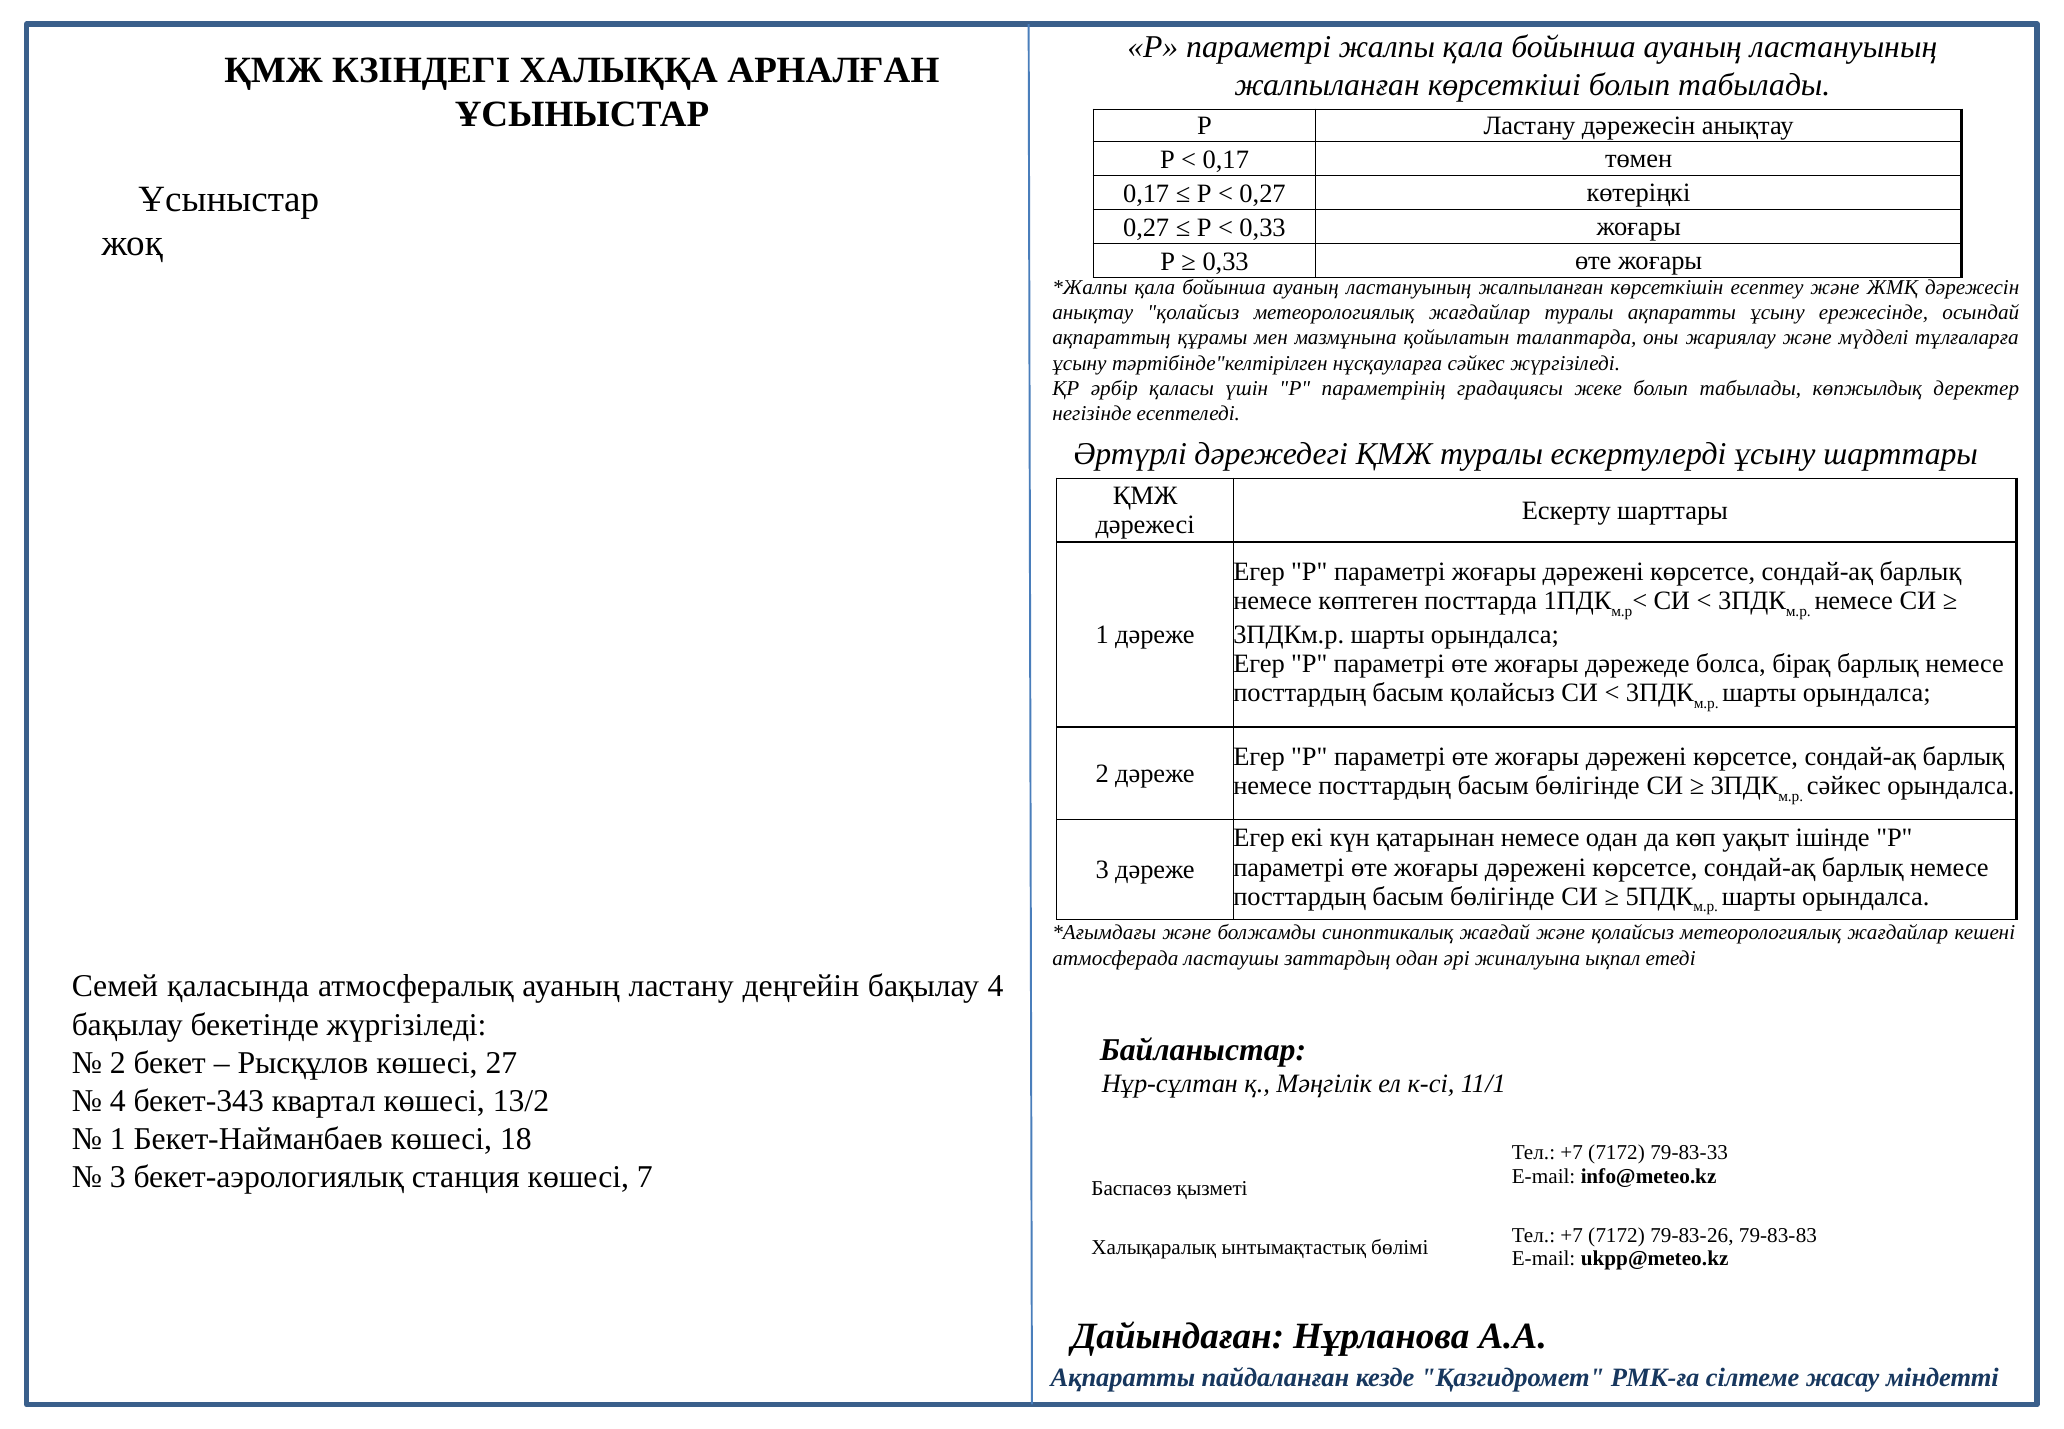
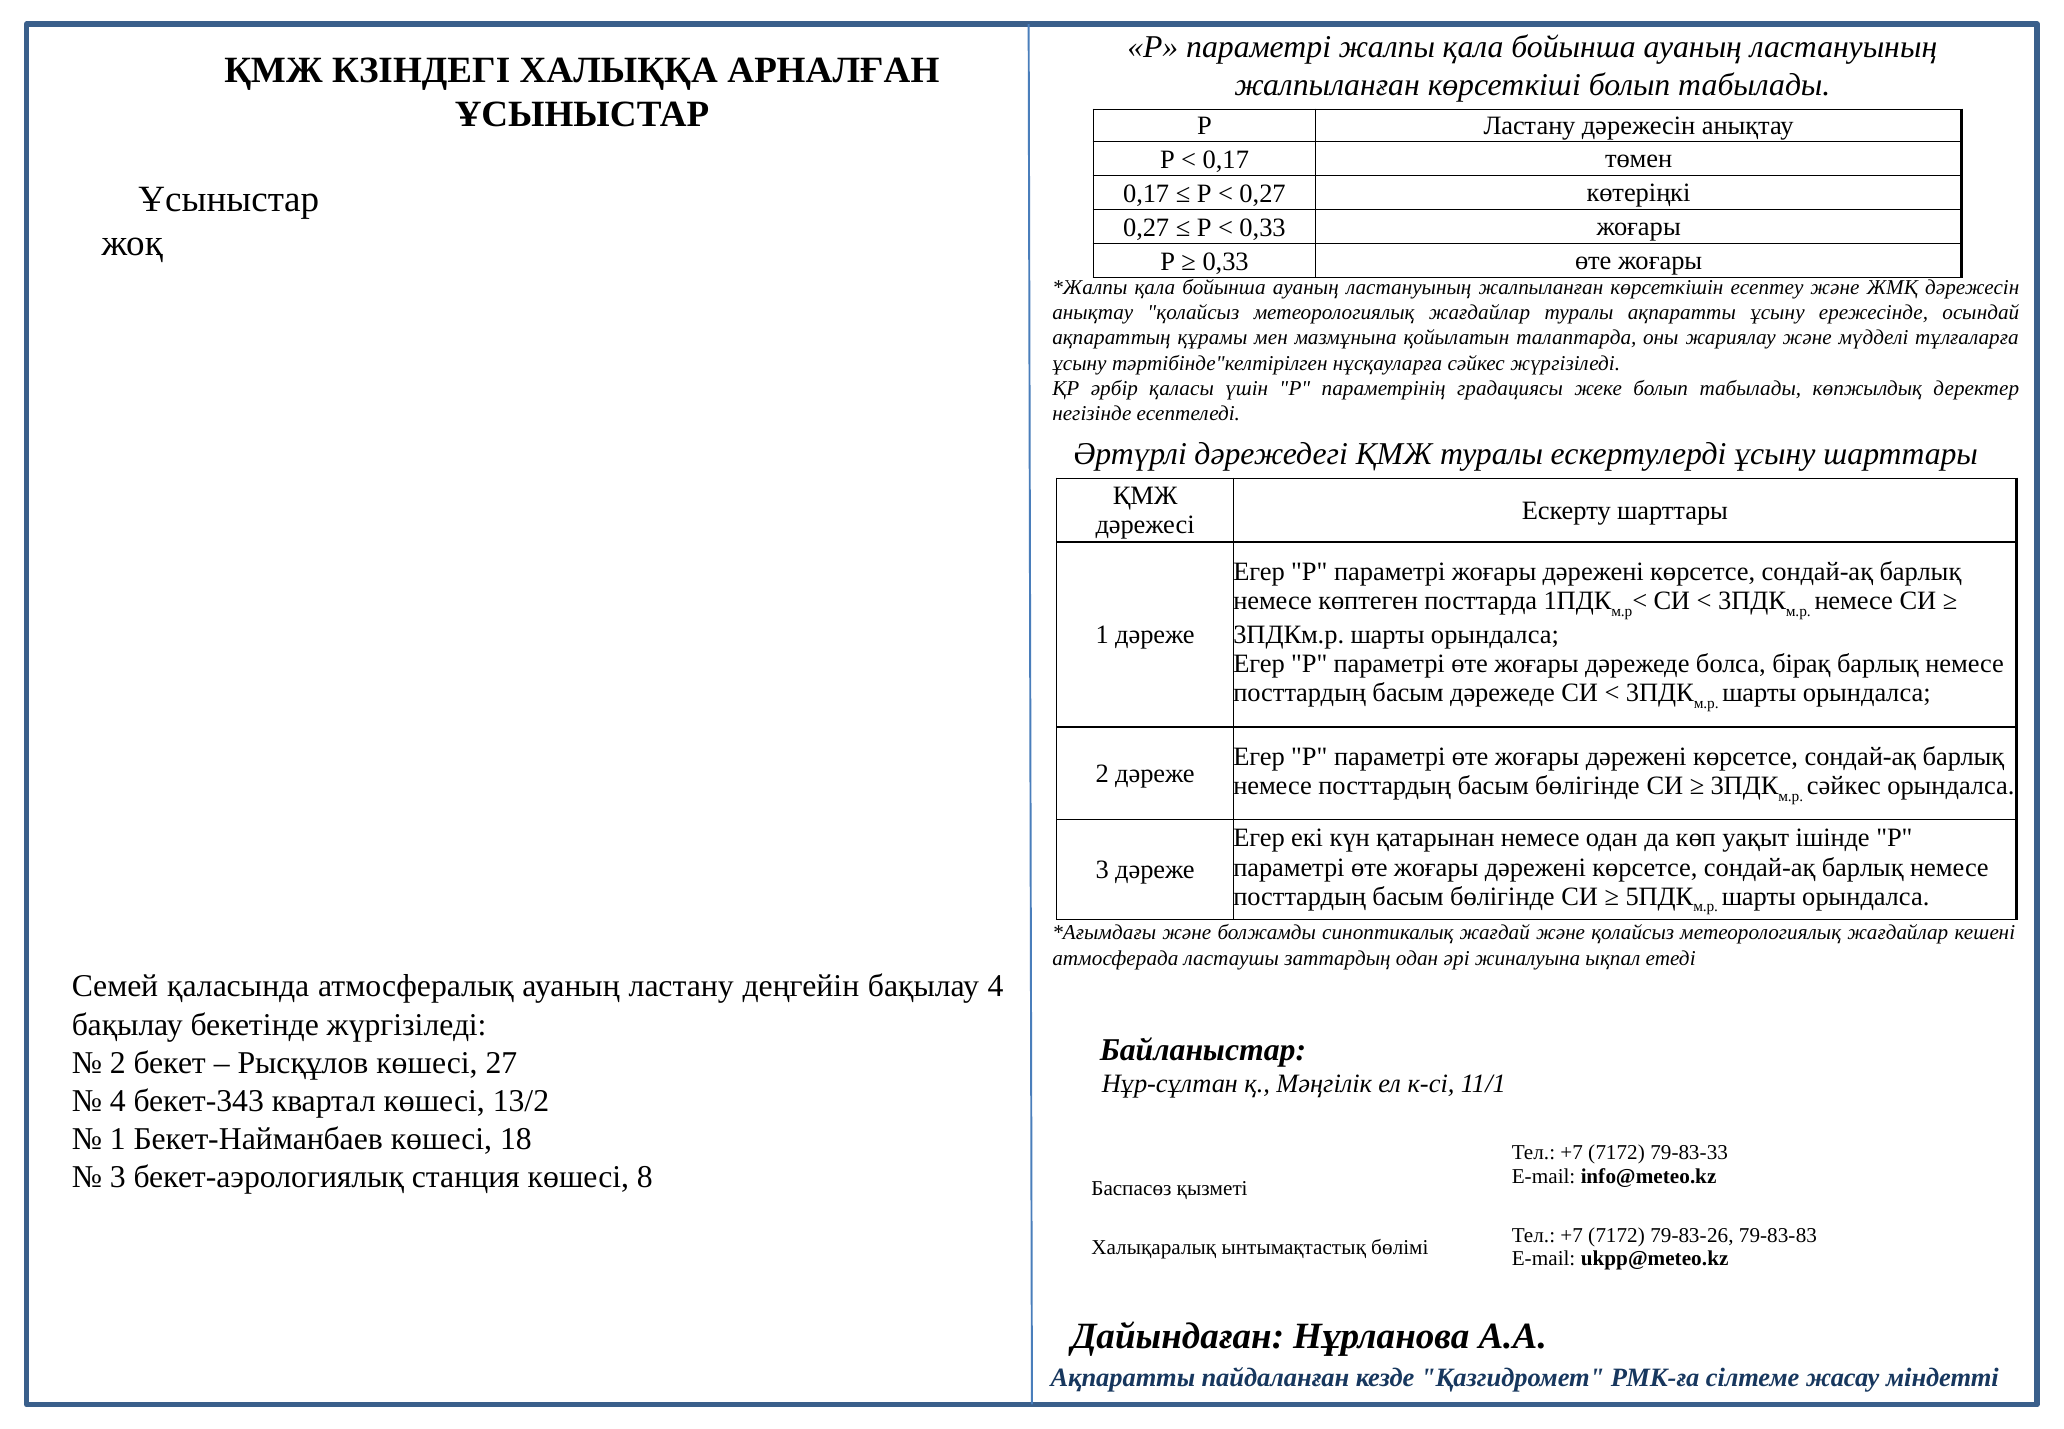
басым қолайсыз: қолайсыз -> дәрежеде (1502, 693)
7: 7 -> 8 (645, 1177)
